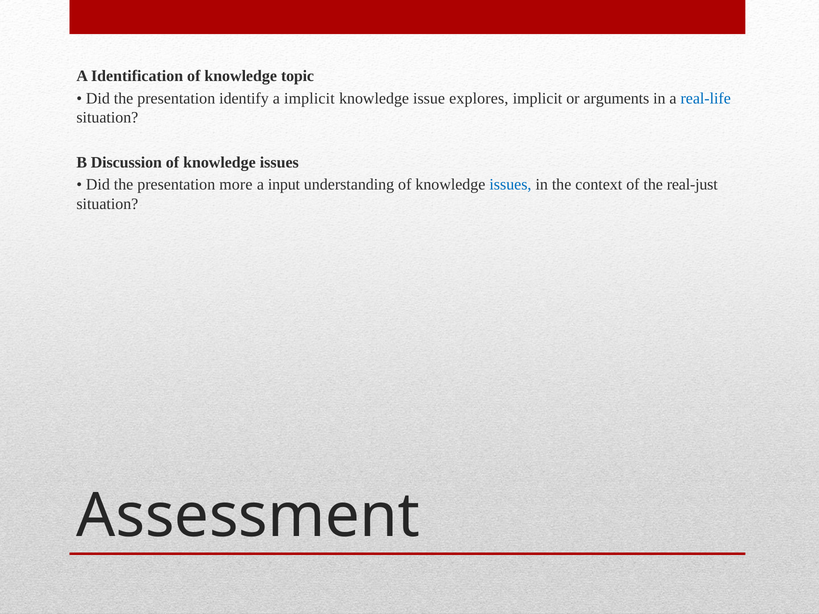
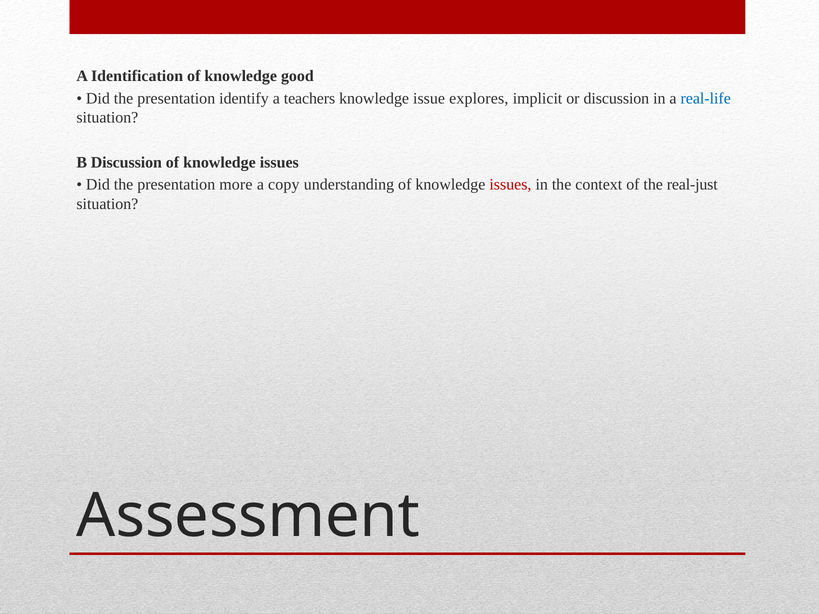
topic: topic -> good (297, 76)
a implicit: implicit -> teachers (310, 99)
or arguments: arguments -> discussion (616, 99)
input: input -> copy (284, 185)
issues colour: blue -> red (510, 185)
